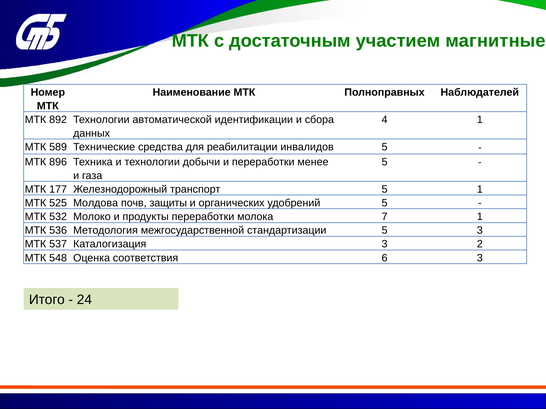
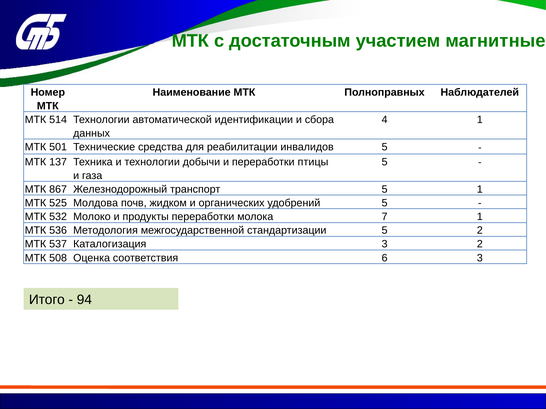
892: 892 -> 514 (58, 120)
589: 589 -> 501 (58, 147)
896: 896 -> 137 (58, 162)
менее: менее -> птицы (313, 162)
177: 177 -> 867 (58, 190)
защиты: защиты -> жидком (168, 203)
5 3: 3 -> 2 (480, 231)
548: 548 -> 508 (58, 258)
24: 24 -> 94 (84, 300)
